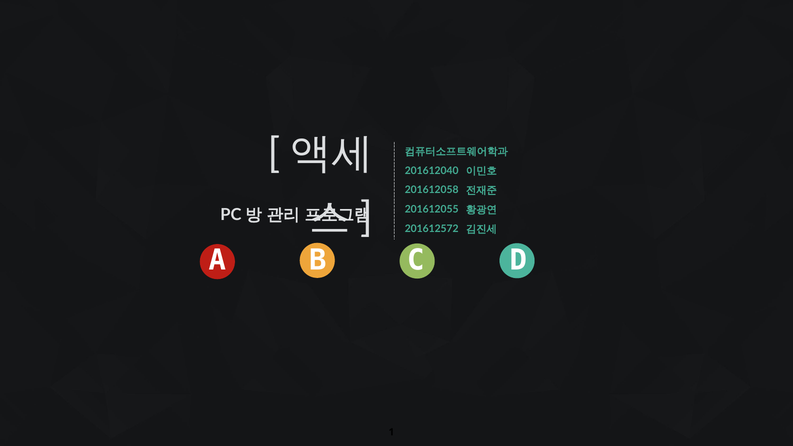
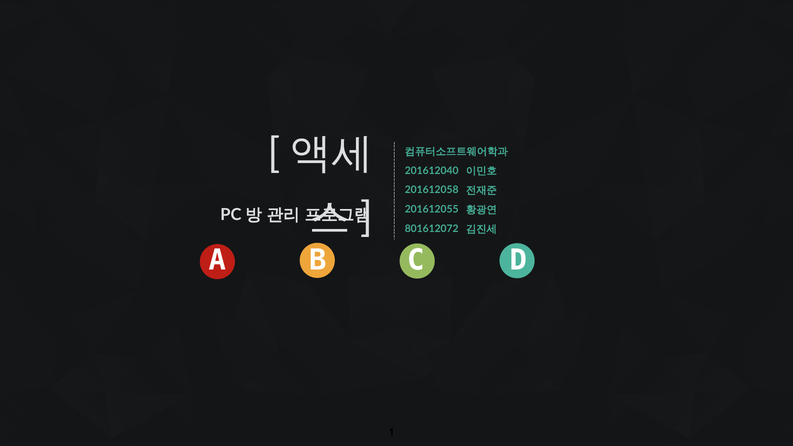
201612572: 201612572 -> 801612072 (432, 229)
